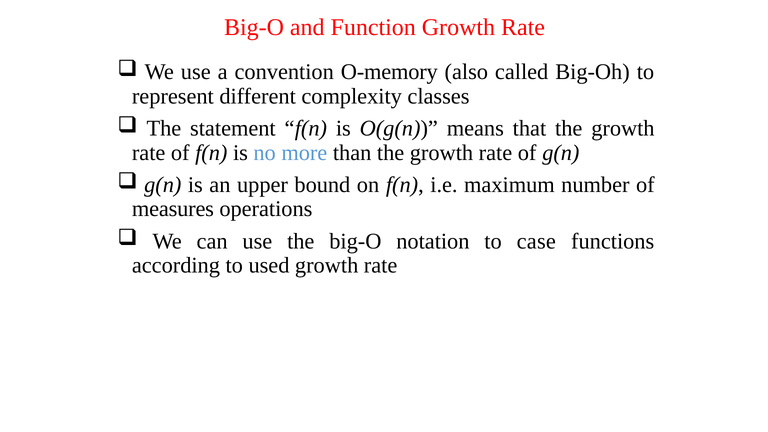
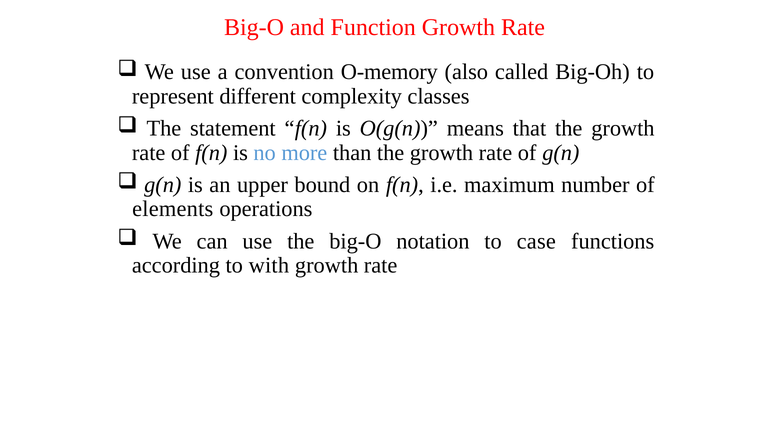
measures: measures -> elements (173, 209)
used: used -> with (269, 265)
